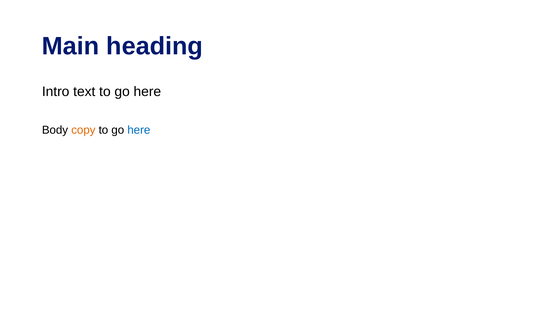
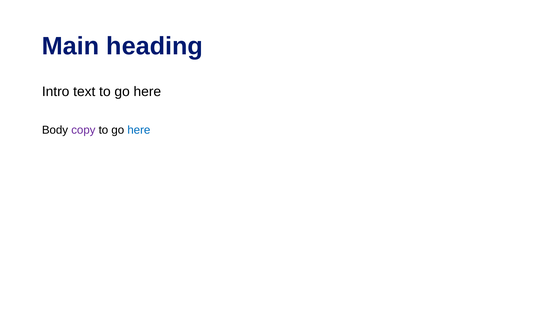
copy colour: orange -> purple (83, 130)
